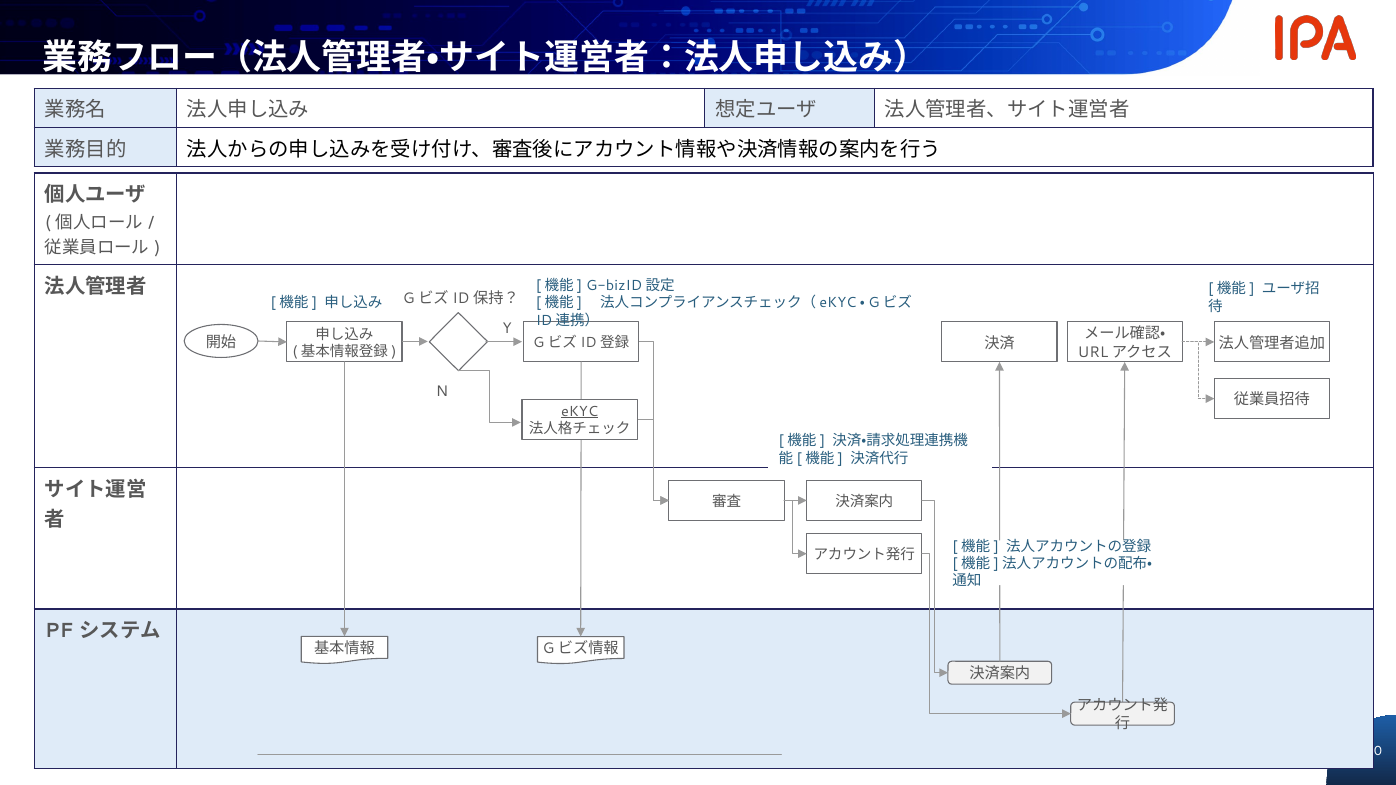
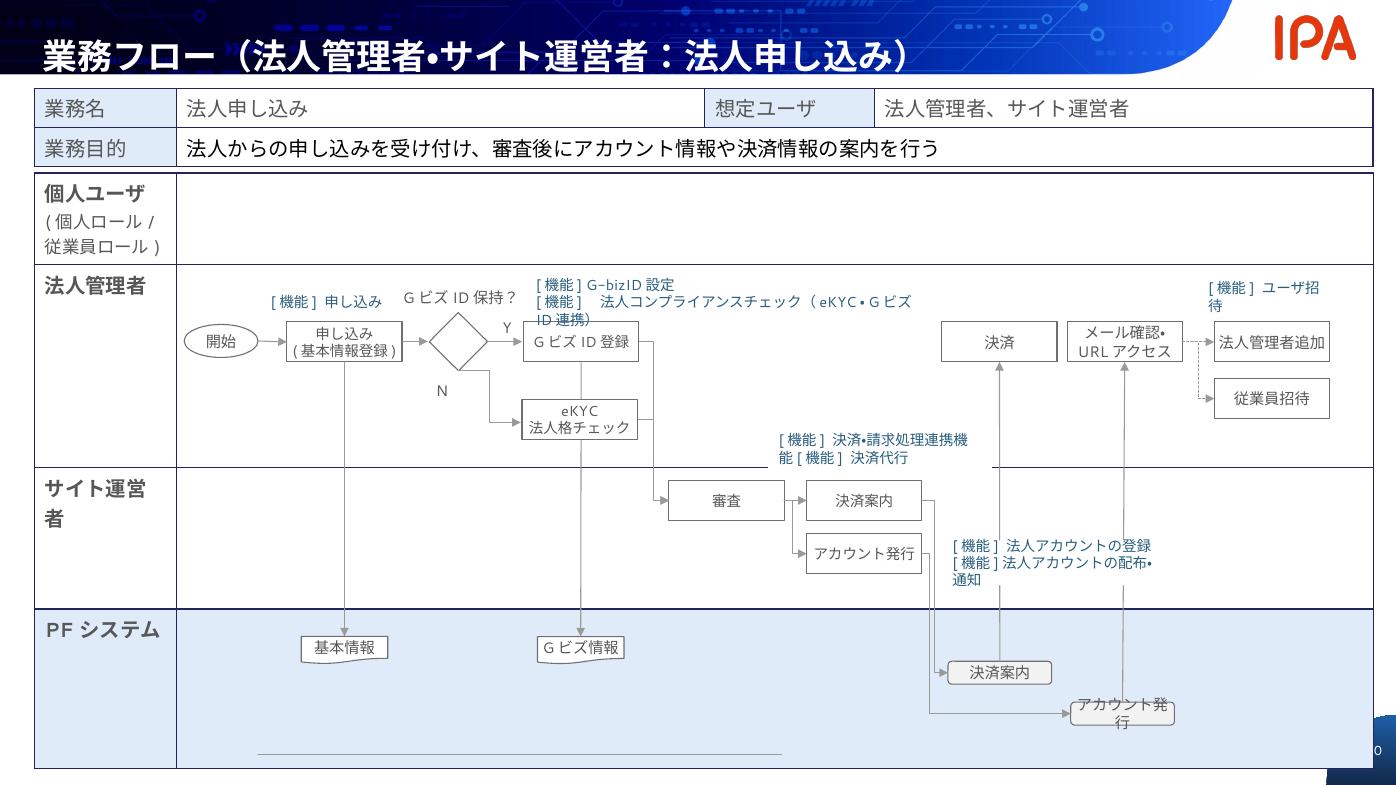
eKYC underline: present -> none (580, 412)
